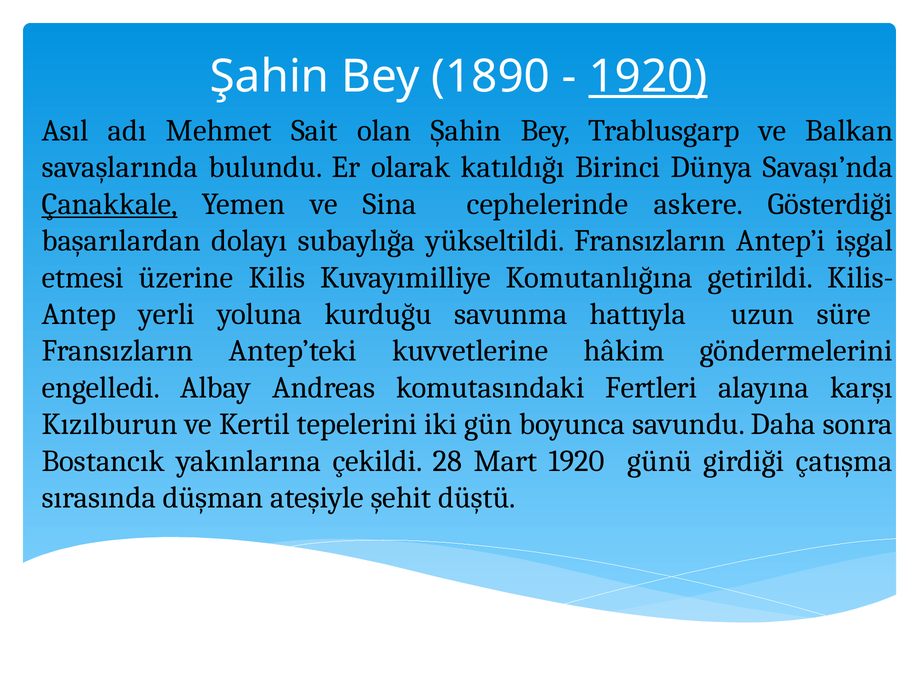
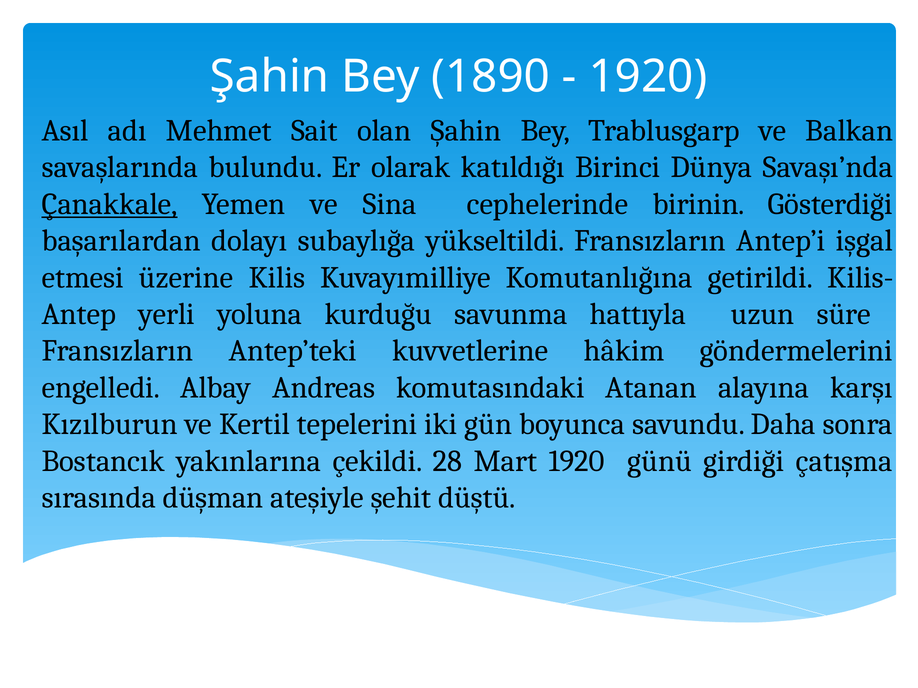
1920 underline: present -> none (648, 77)
askere: askere -> birinin (699, 204)
Fertleri: Fertleri -> Atanan (651, 388)
